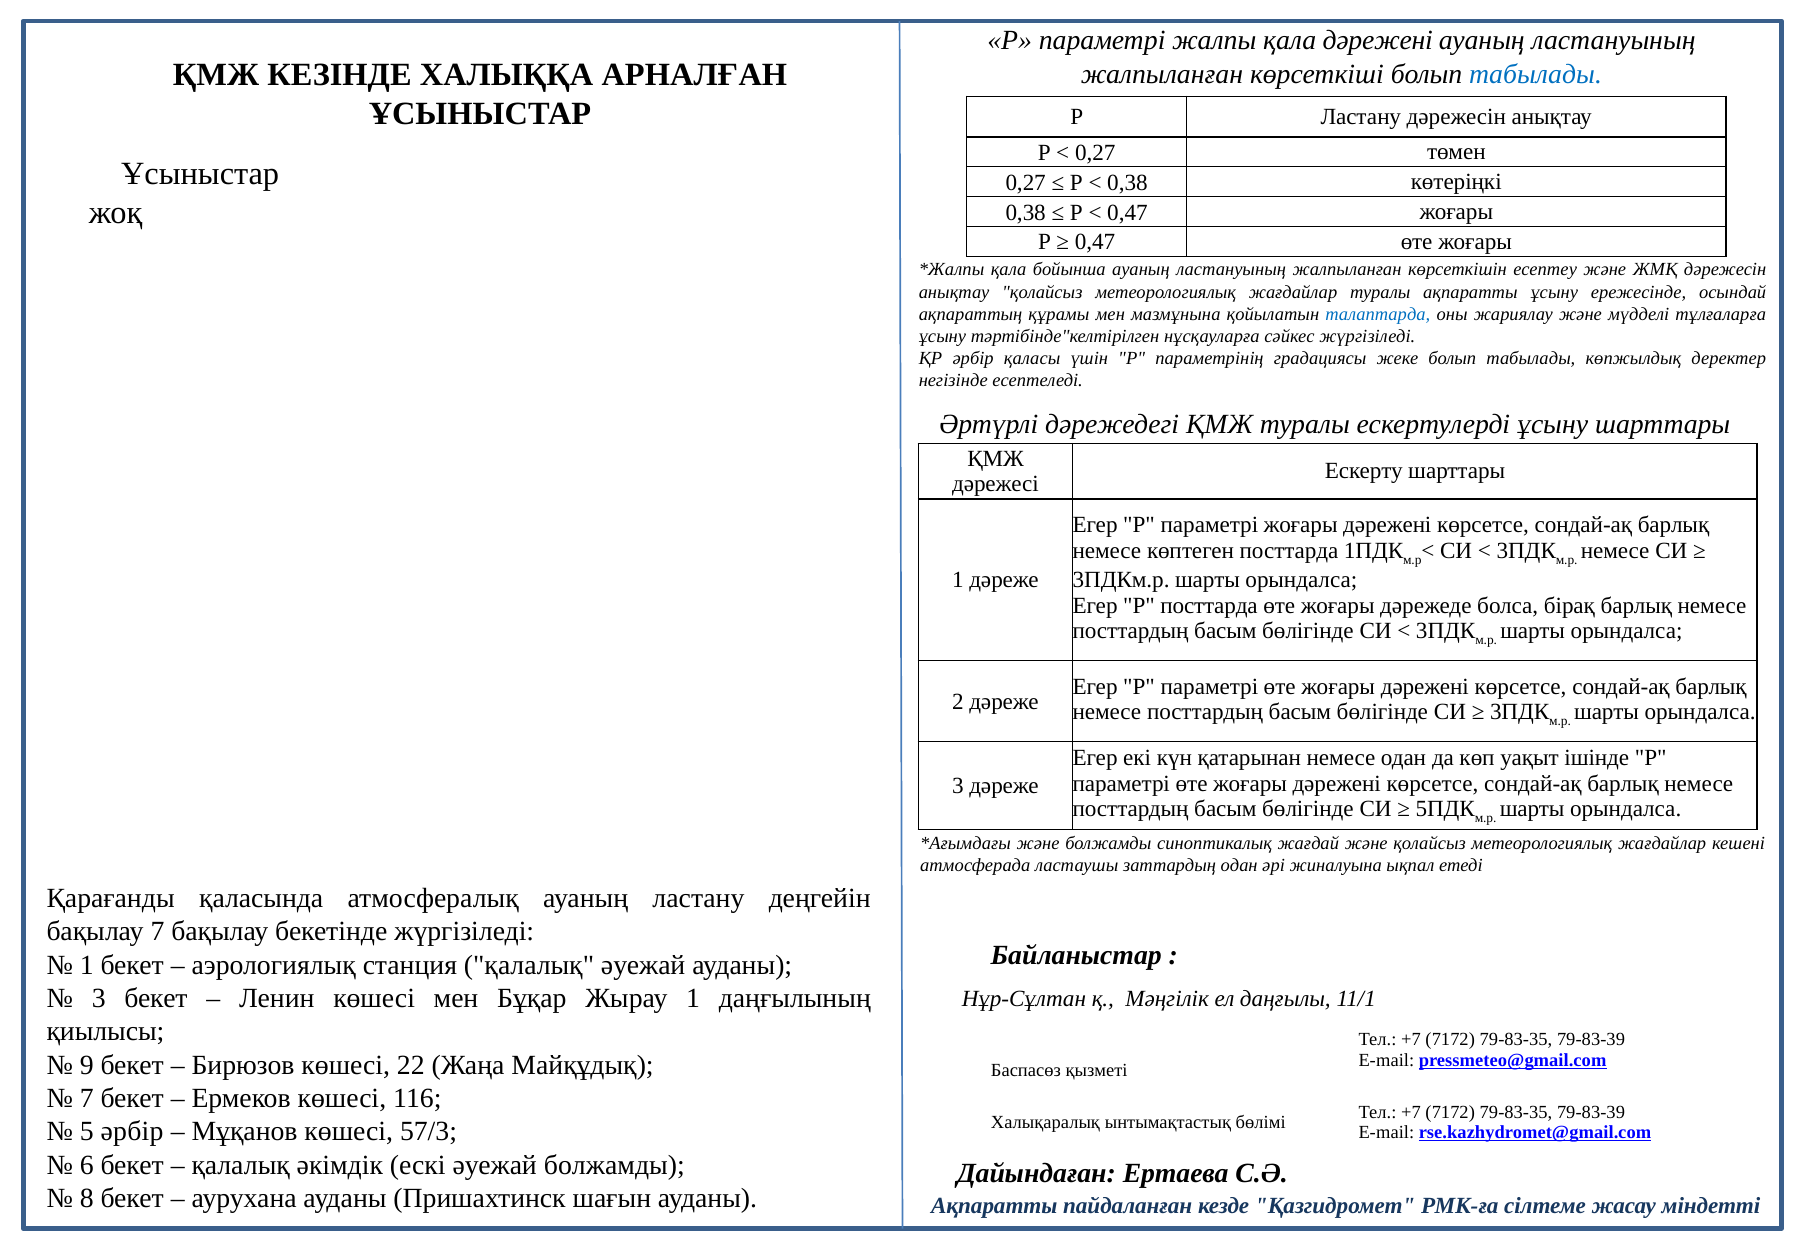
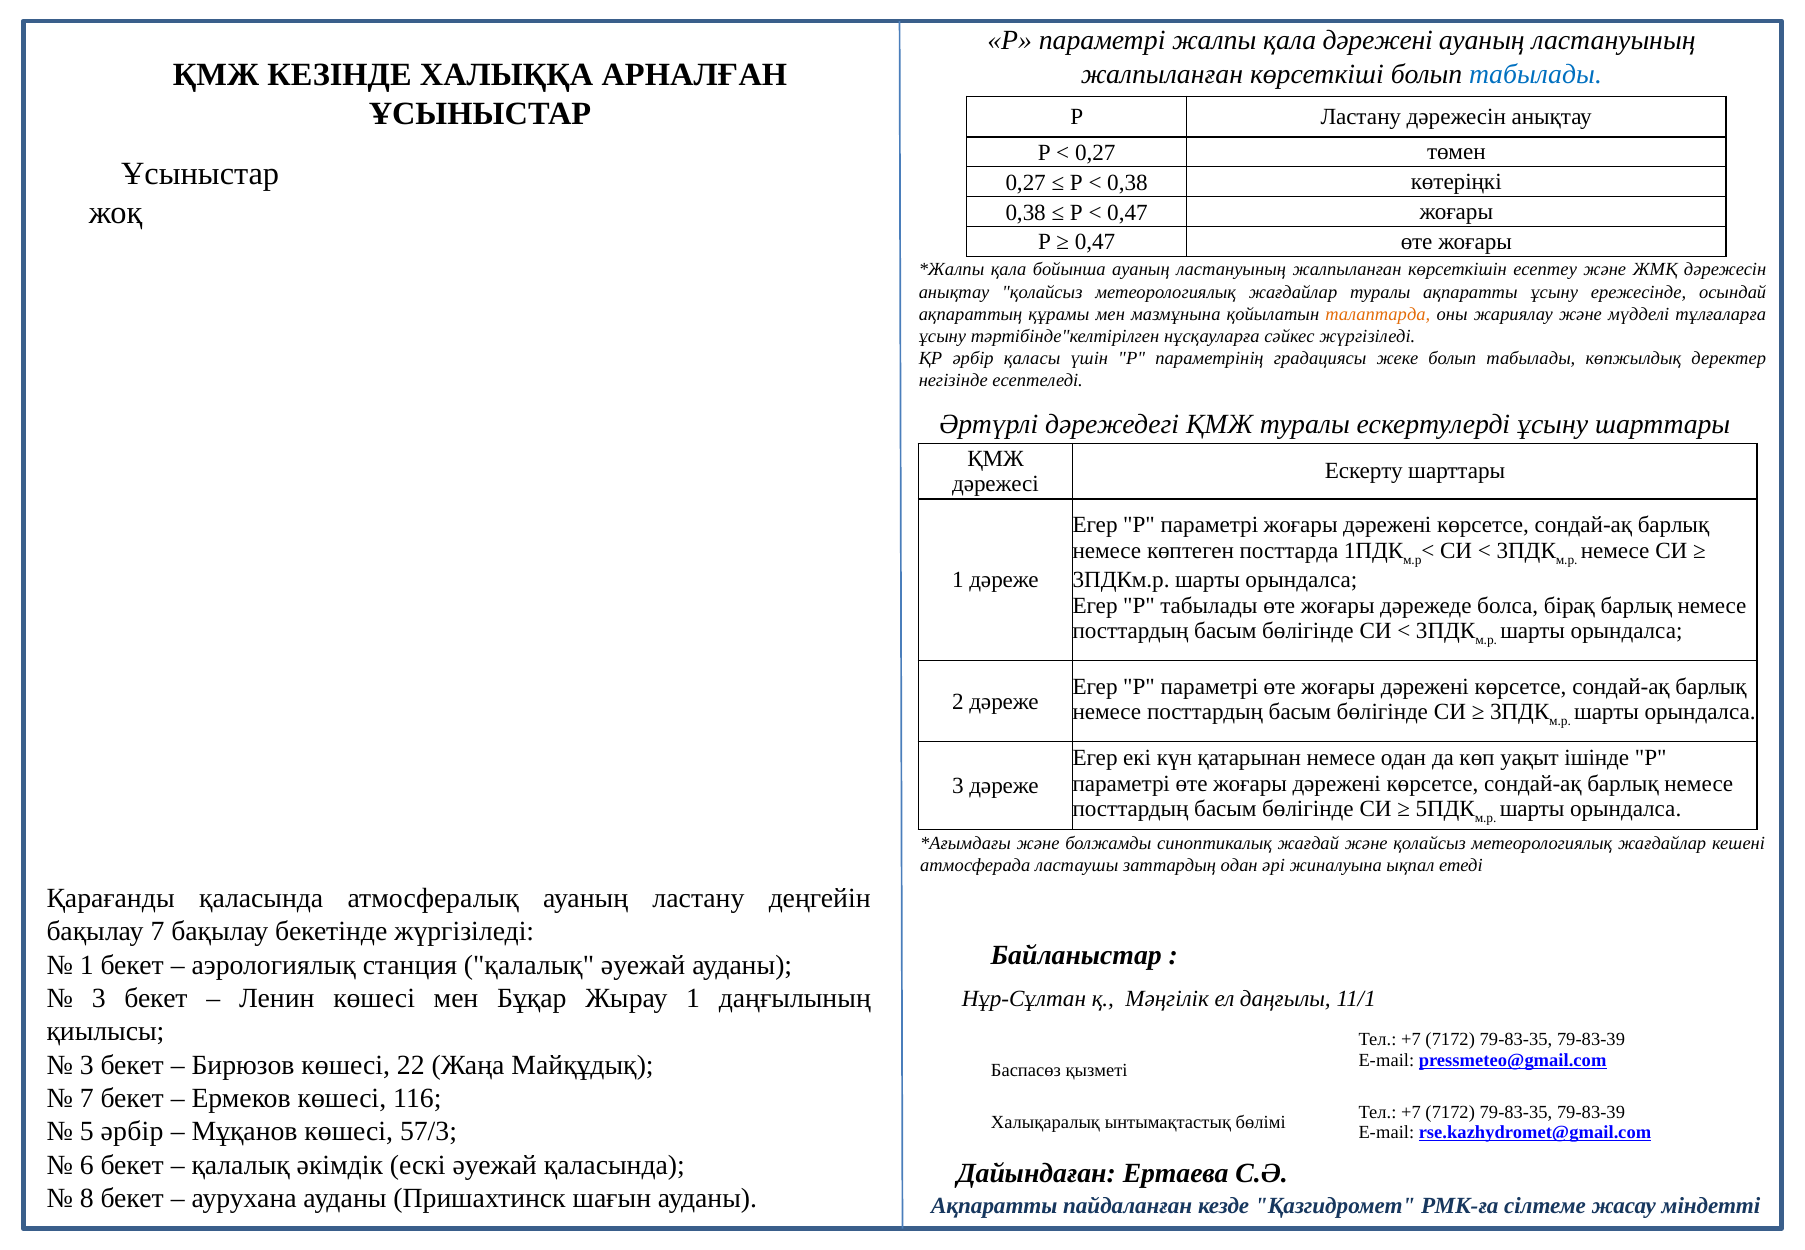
талаптарда colour: blue -> orange (1378, 314)
P посттарда: посттарда -> табылады (1209, 605)
9: 9 -> 3 (87, 1065)
әуежай болжамды: болжамды -> қаласында (614, 1165)
